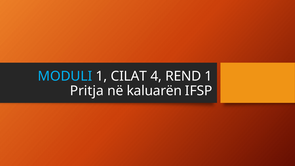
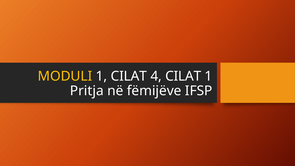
MODULI colour: light blue -> yellow (65, 76)
4 REND: REND -> CILAT (183, 76)
kaluarën: kaluarën -> fëmijëve (154, 91)
